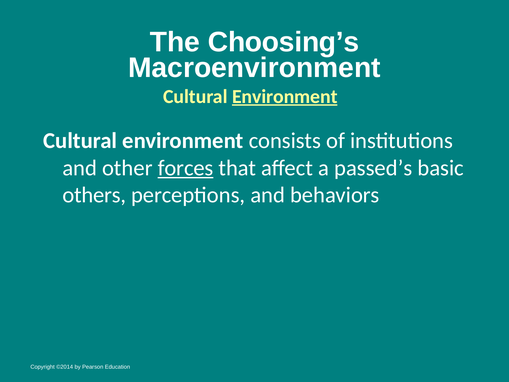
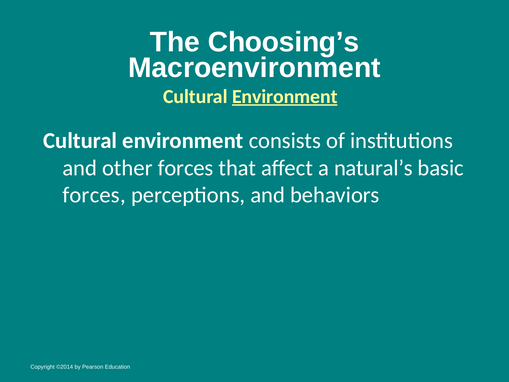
forces underline: present -> none (186, 168)
passed’s: passed’s -> natural’s (373, 168)
others: others -> forces (94, 195)
